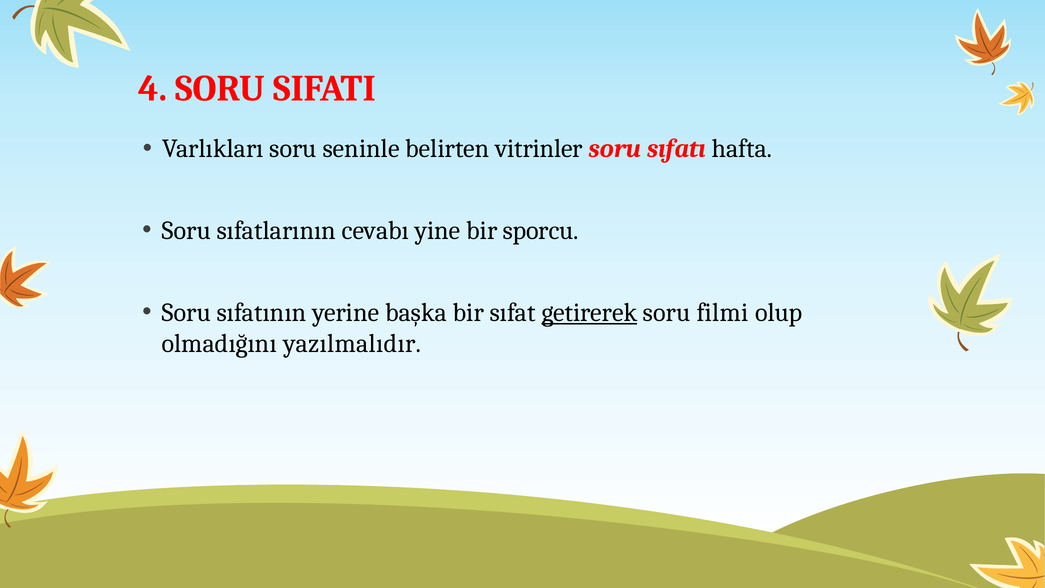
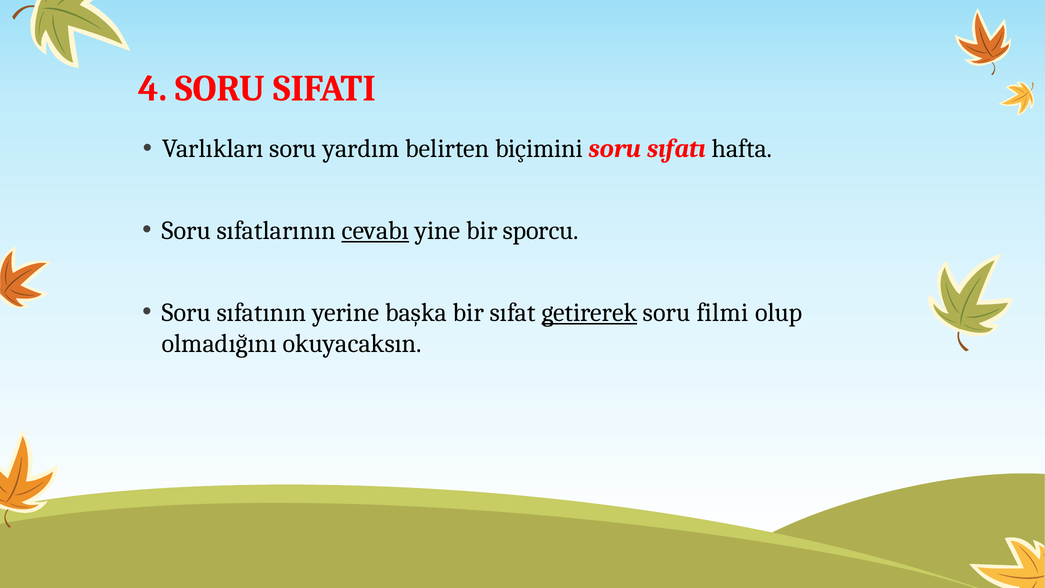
seninle: seninle -> yardım (361, 149)
vitrinler: vitrinler -> biçimini (539, 149)
cevabı underline: none -> present (375, 231)
yazılmalıdır: yazılmalıdır -> okuyacaksın (352, 344)
